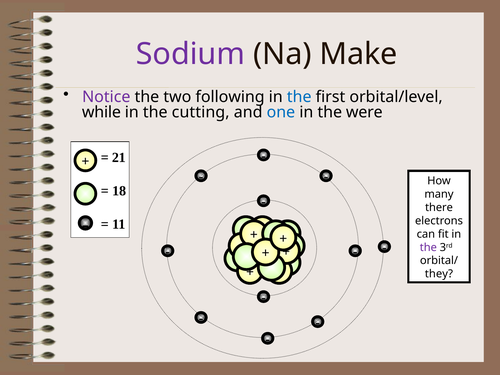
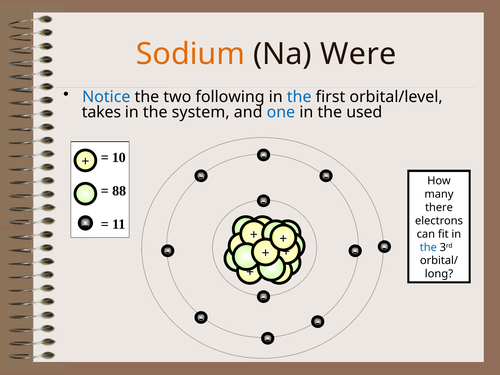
Sodium colour: purple -> orange (190, 54)
Make: Make -> Were (358, 54)
Notice colour: purple -> blue (106, 97)
while: while -> takes (101, 112)
cutting: cutting -> system (201, 112)
were: were -> used (364, 112)
21: 21 -> 10 (119, 158)
18: 18 -> 88 (119, 191)
the colour: purple -> blue (428, 247)
they: they -> long (439, 274)
